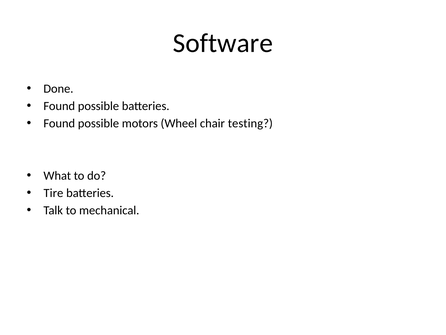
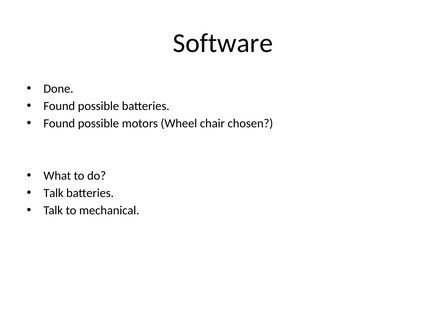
testing: testing -> chosen (250, 123)
Tire: Tire -> Talk (54, 193)
